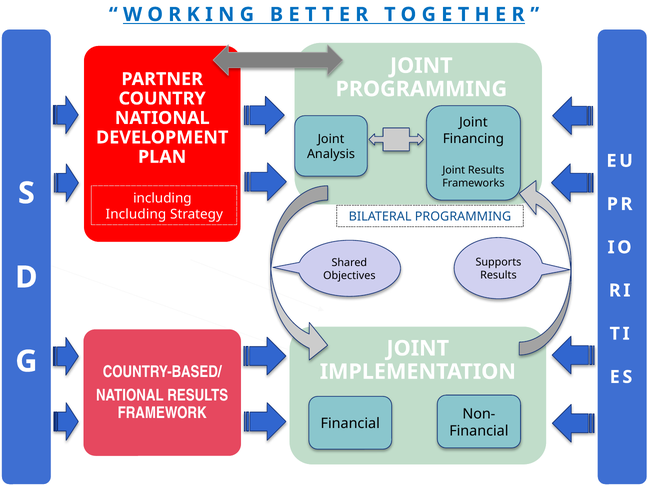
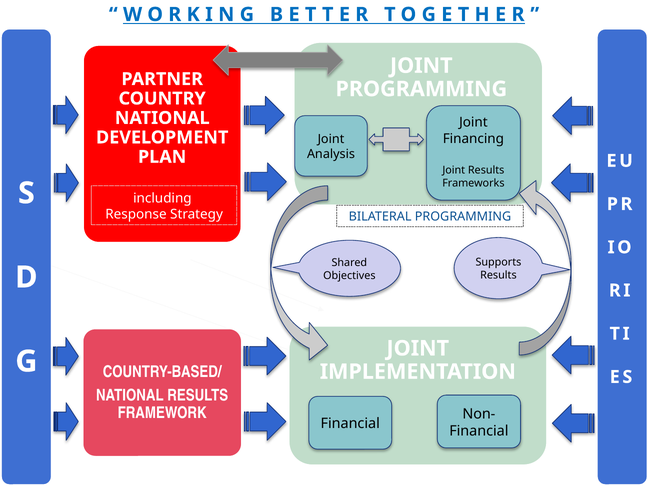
Including: Including -> Response (136, 214)
